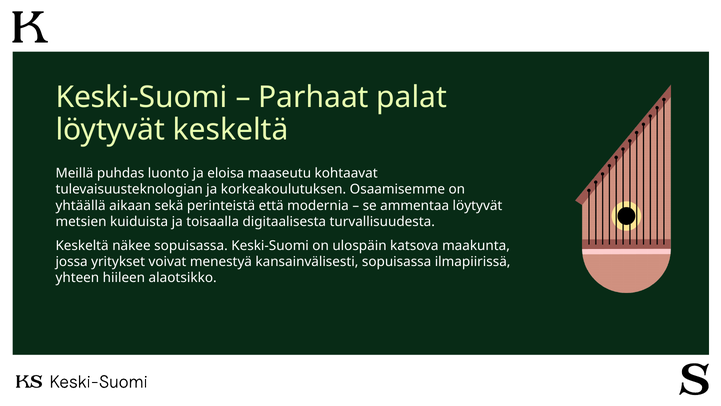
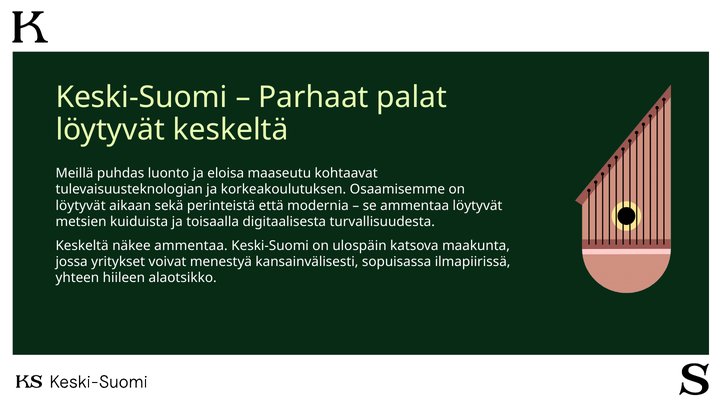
yhtäällä: yhtäällä -> löytyvät (81, 205)
näkee sopuisassa: sopuisassa -> ammentaa (191, 245)
